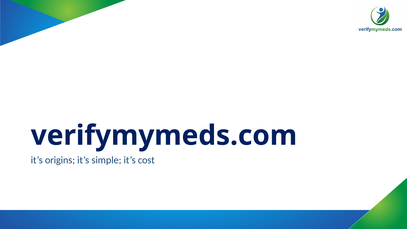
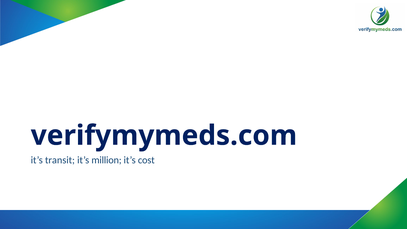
origins: origins -> transit (60, 160)
simple: simple -> million (107, 160)
